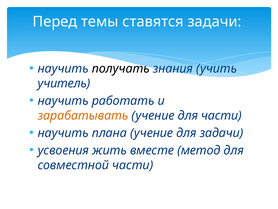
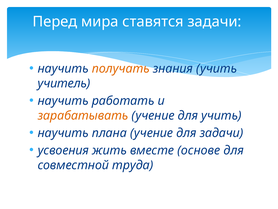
темы: темы -> мира (100, 22)
получать colour: black -> orange (121, 68)
для части: части -> учить (221, 115)
метод: метод -> основе (199, 150)
совместной части: части -> труда (133, 165)
